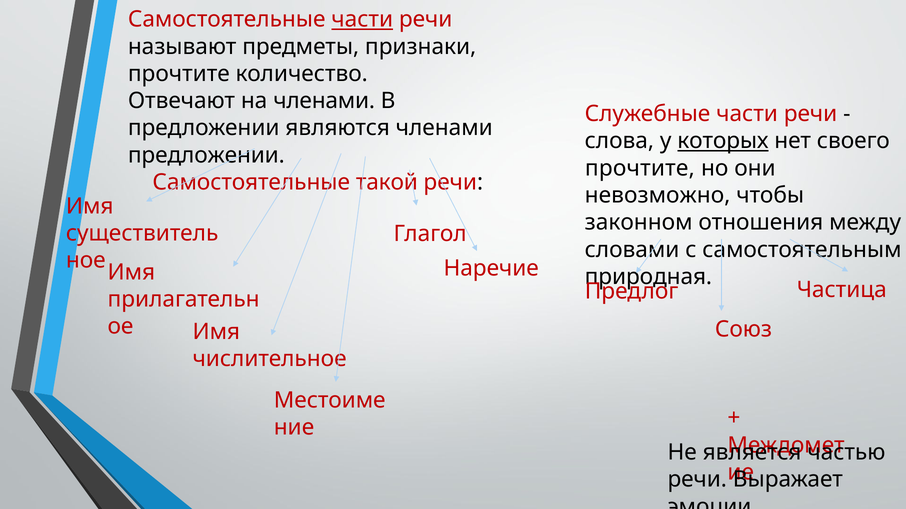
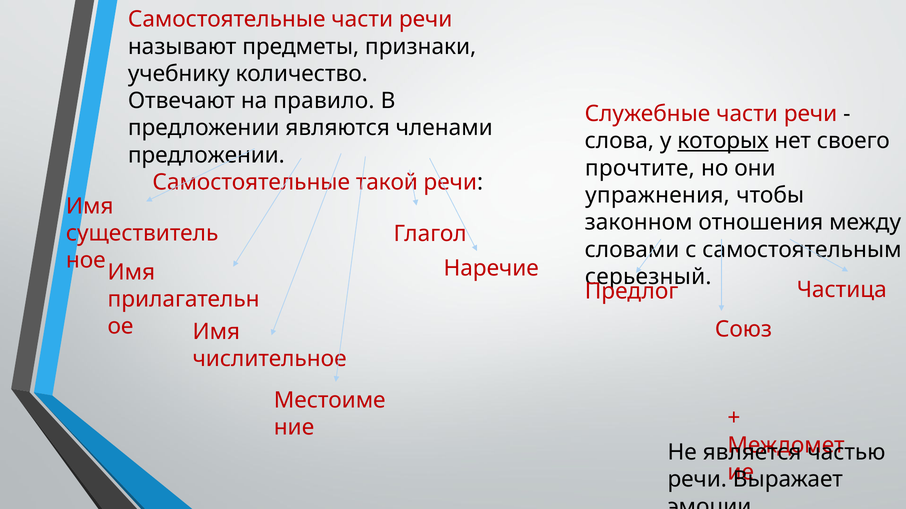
части underline: present -> none (362, 19)
прочтите: прочтите -> учебнику (179, 74)
на членами: членами -> правило (324, 101)
невозможно: невозможно -> упражнения (657, 196)
природная: природная -> серьезный (648, 277)
